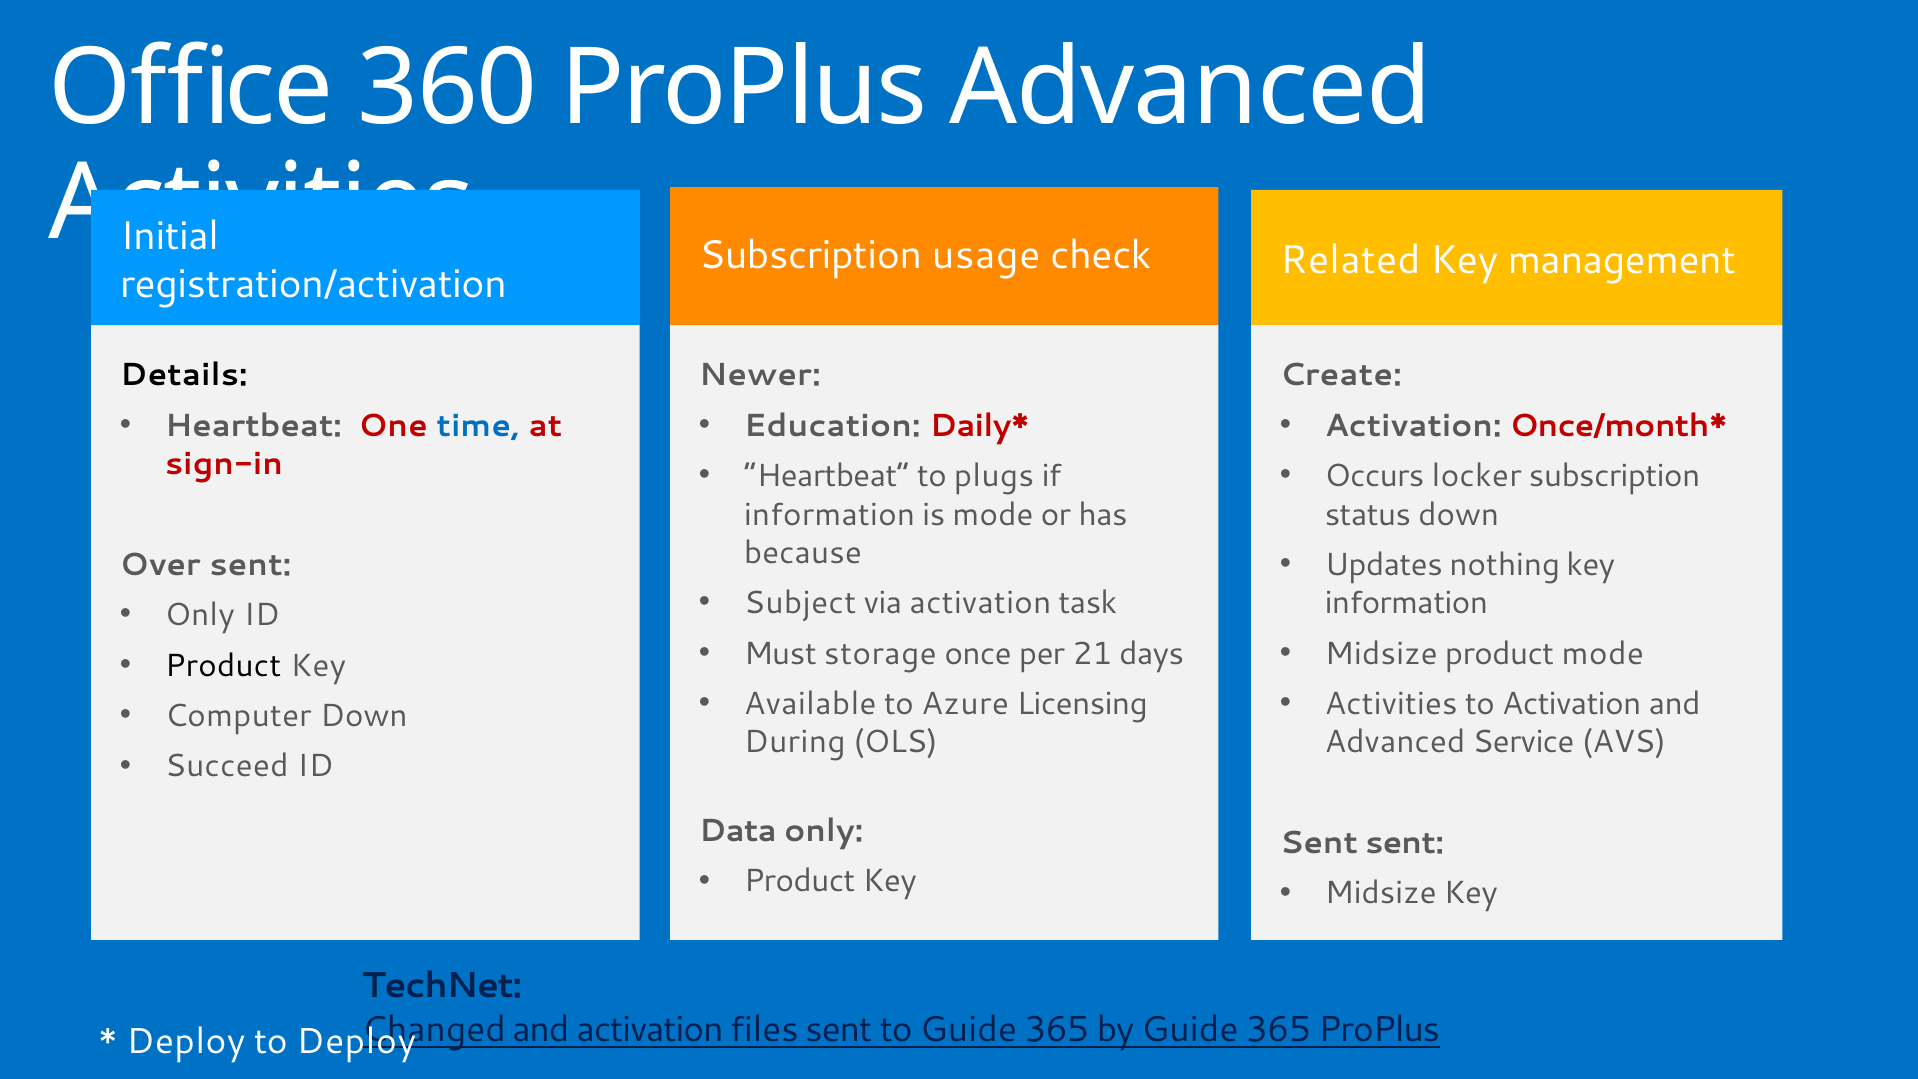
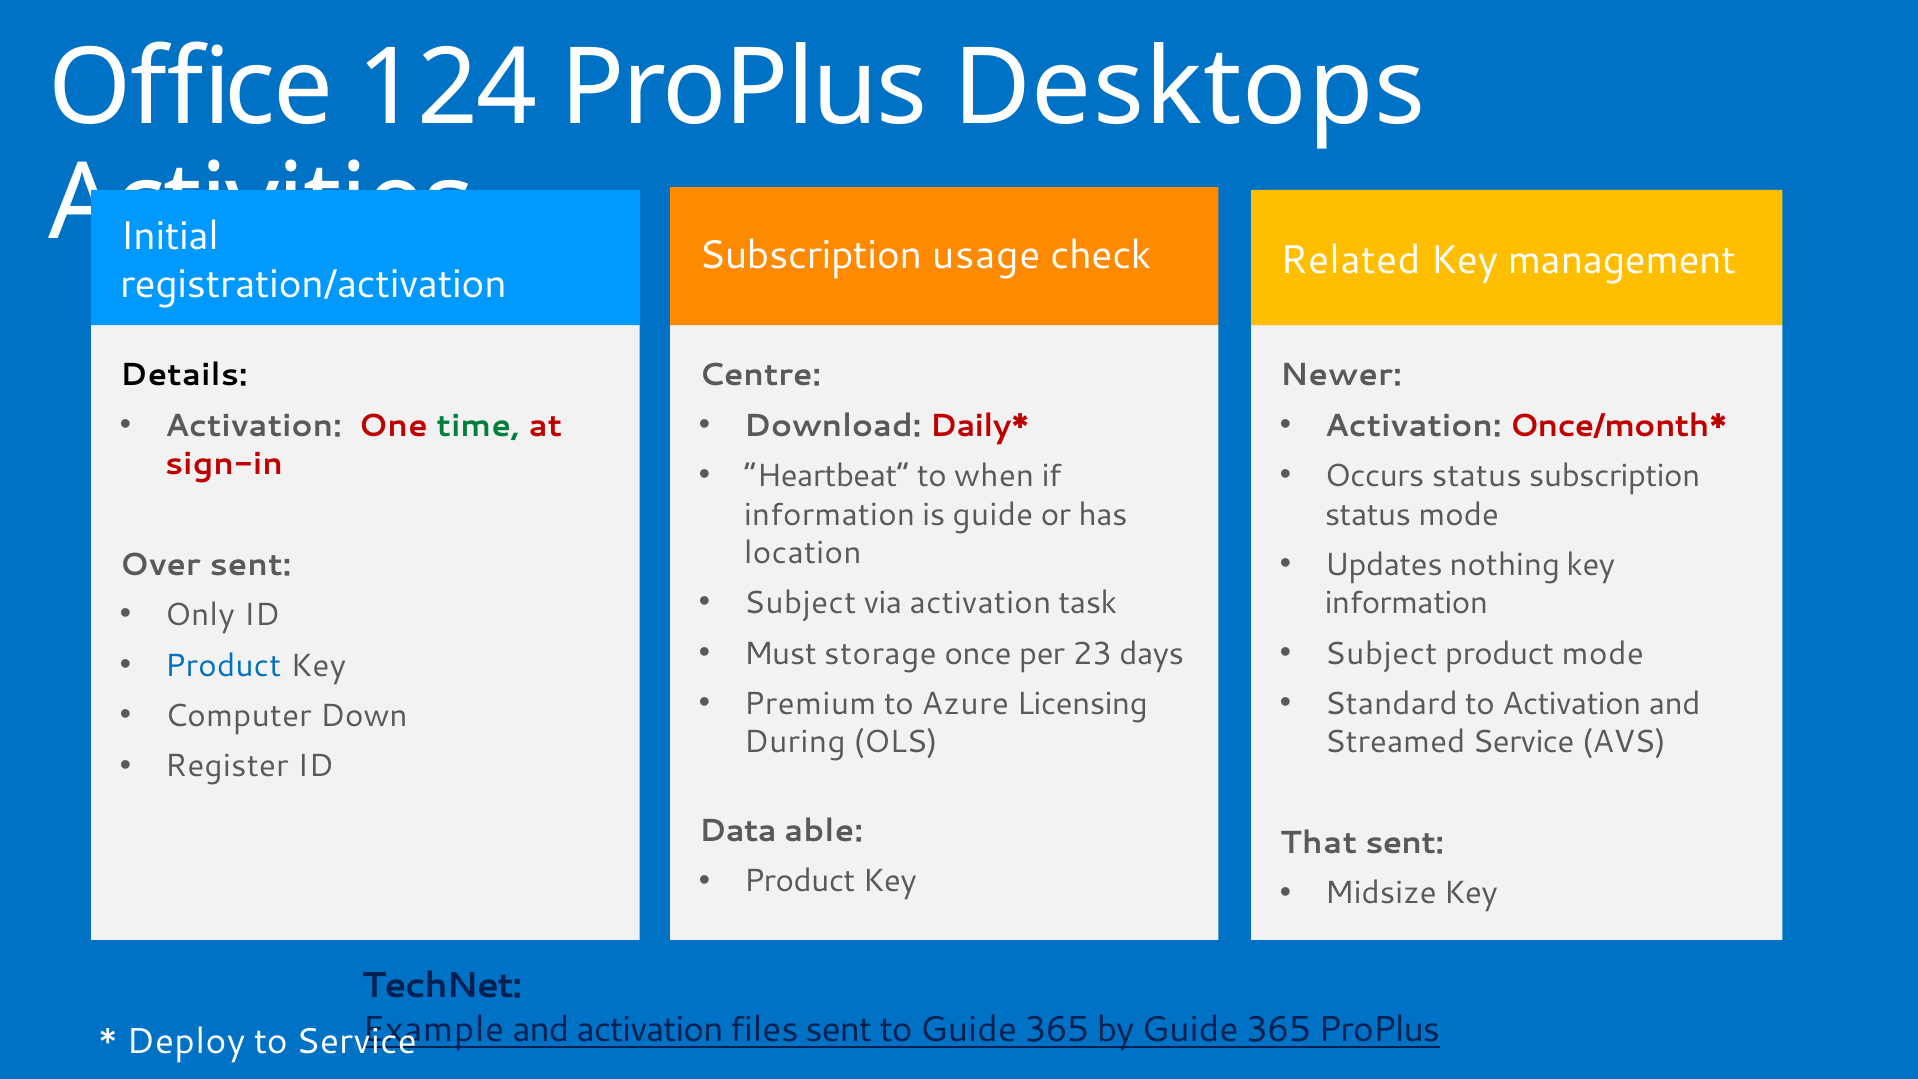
360: 360 -> 124 (448, 88)
ProPlus Advanced: Advanced -> Desktops (1189, 88)
Newer: Newer -> Centre (760, 375)
Create: Create -> Newer (1341, 375)
Heartbeat: Heartbeat -> Activation (253, 426)
time colour: blue -> green (478, 426)
Education: Education -> Download (832, 426)
plugs: plugs -> when (994, 476)
Occurs locker: locker -> status (1477, 476)
is mode: mode -> guide (993, 514)
status down: down -> mode (1459, 514)
because: because -> location (803, 553)
21: 21 -> 23 (1092, 654)
Midsize: Midsize -> Subject (1381, 654)
Product colour: black -> blue (223, 665)
Available: Available -> Premium (810, 704)
Activities: Activities -> Standard (1391, 704)
Advanced: Advanced -> Streamed (1395, 742)
Succeed: Succeed -> Register (227, 766)
Data only: only -> able (824, 831)
Sent: Sent -> That (1319, 843)
Changed: Changed -> Example (433, 1029)
to Deploy: Deploy -> Service (356, 1041)
